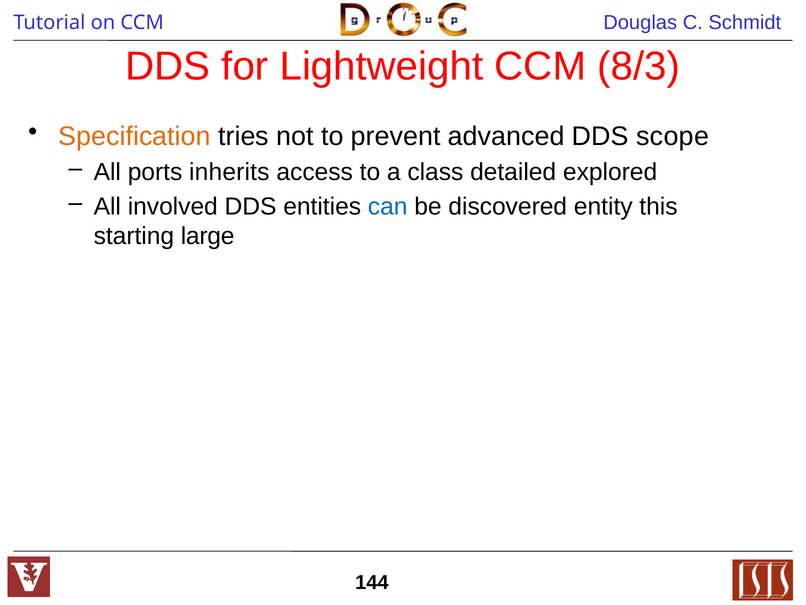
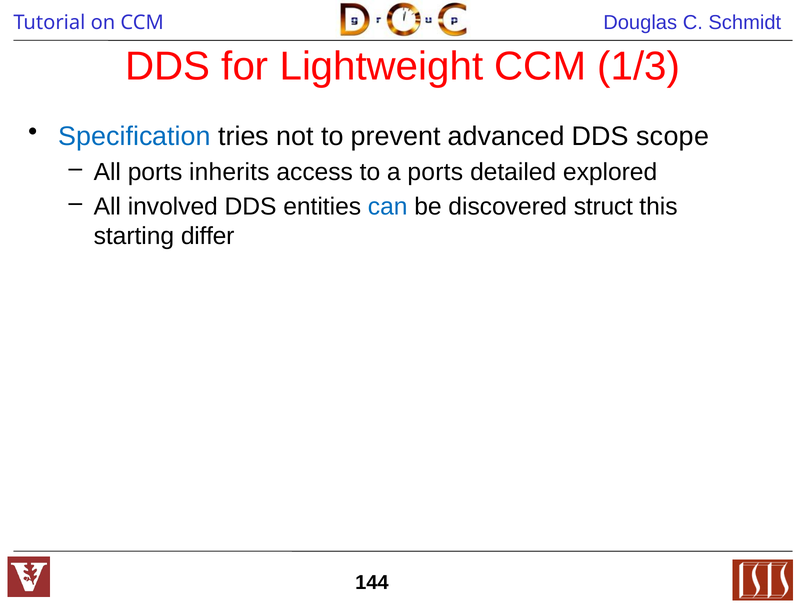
8/3: 8/3 -> 1/3 (639, 67)
Specification colour: orange -> blue (135, 136)
a class: class -> ports (435, 172)
entity: entity -> struct (603, 206)
large: large -> differ (208, 236)
